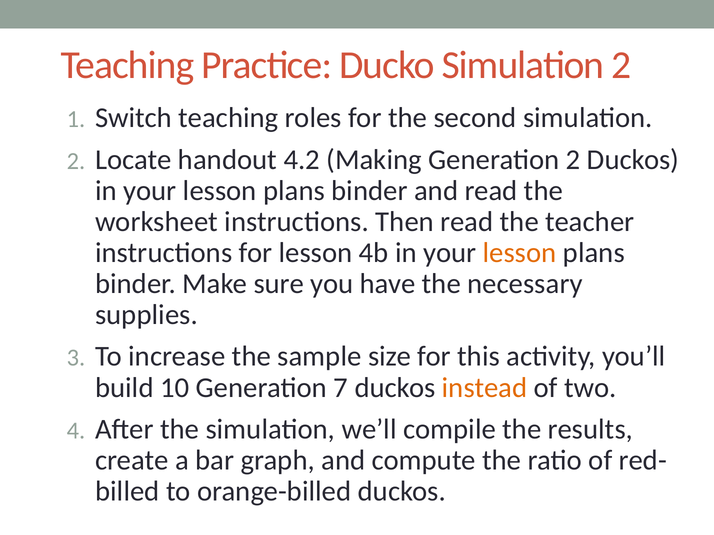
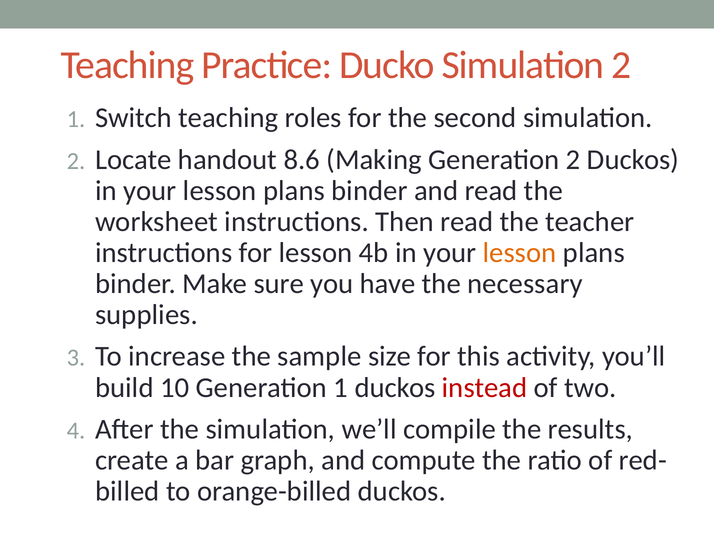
4.2: 4.2 -> 8.6 (302, 160)
Generation 7: 7 -> 1 (341, 388)
instead colour: orange -> red (485, 388)
